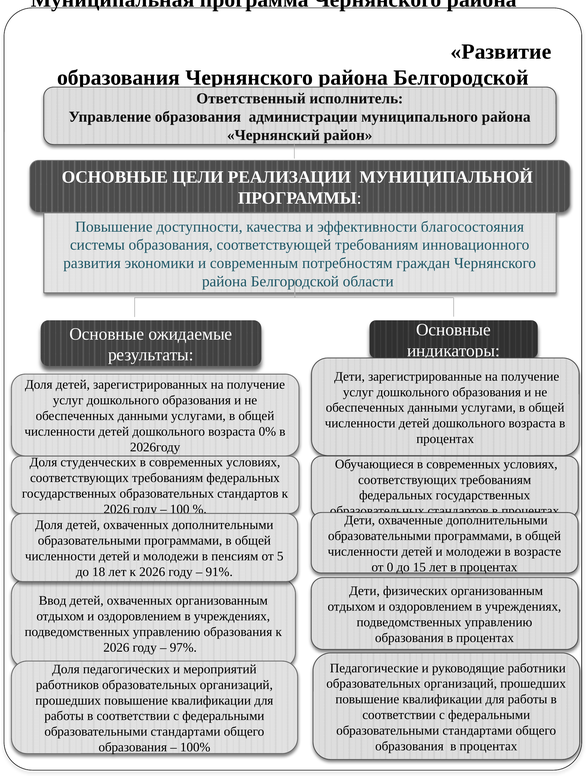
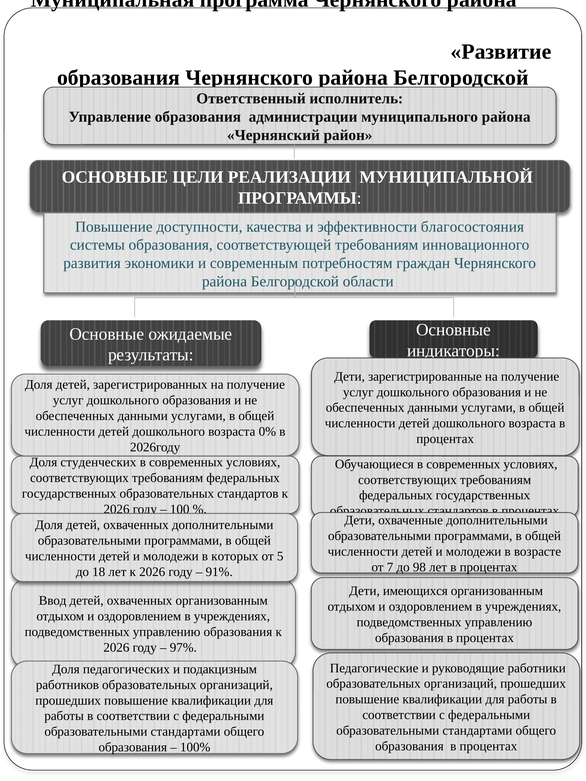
пенсиям: пенсиям -> которых (235, 556)
0: 0 -> 7 (390, 567)
15: 15 -> 98 (419, 567)
физических: физических -> имеющихся (415, 591)
мероприятий: мероприятий -> подакцизным (220, 669)
